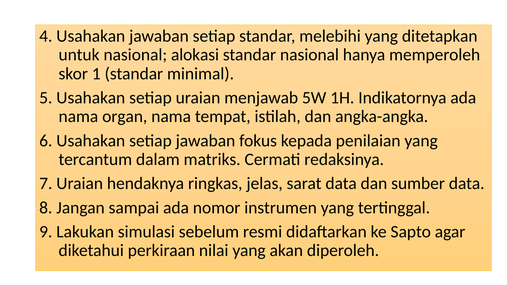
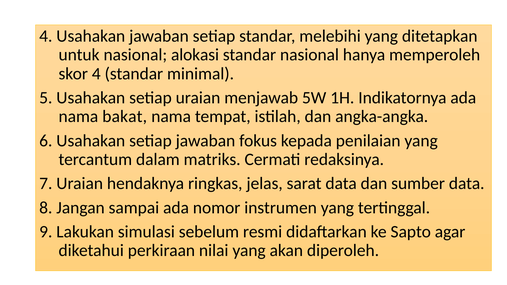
skor 1: 1 -> 4 (96, 74)
organ: organ -> bakat (125, 117)
